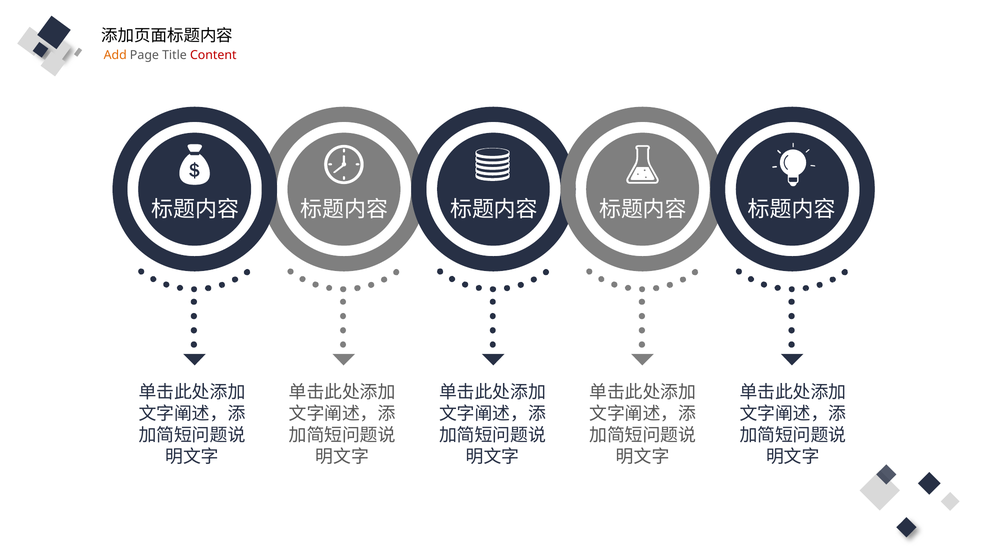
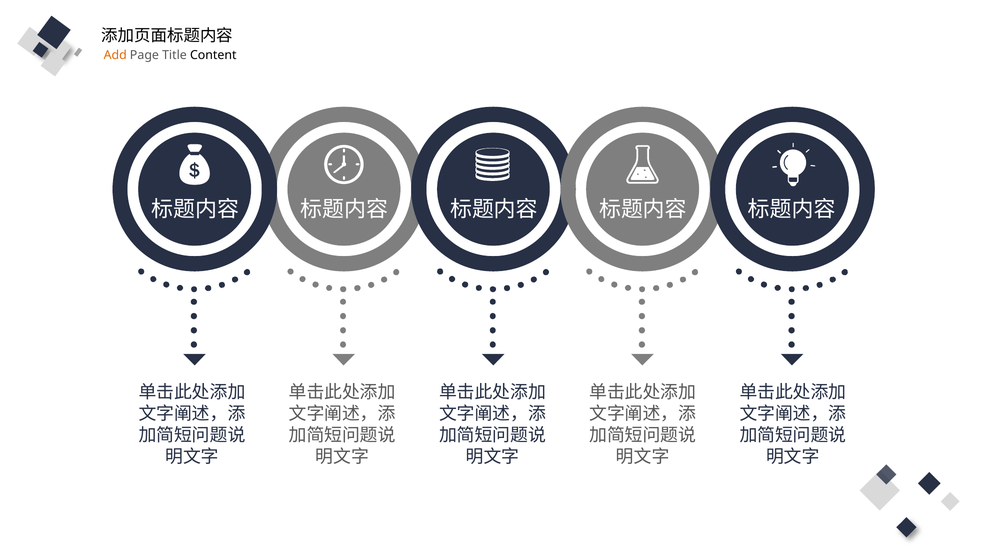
Content colour: red -> black (213, 55)
